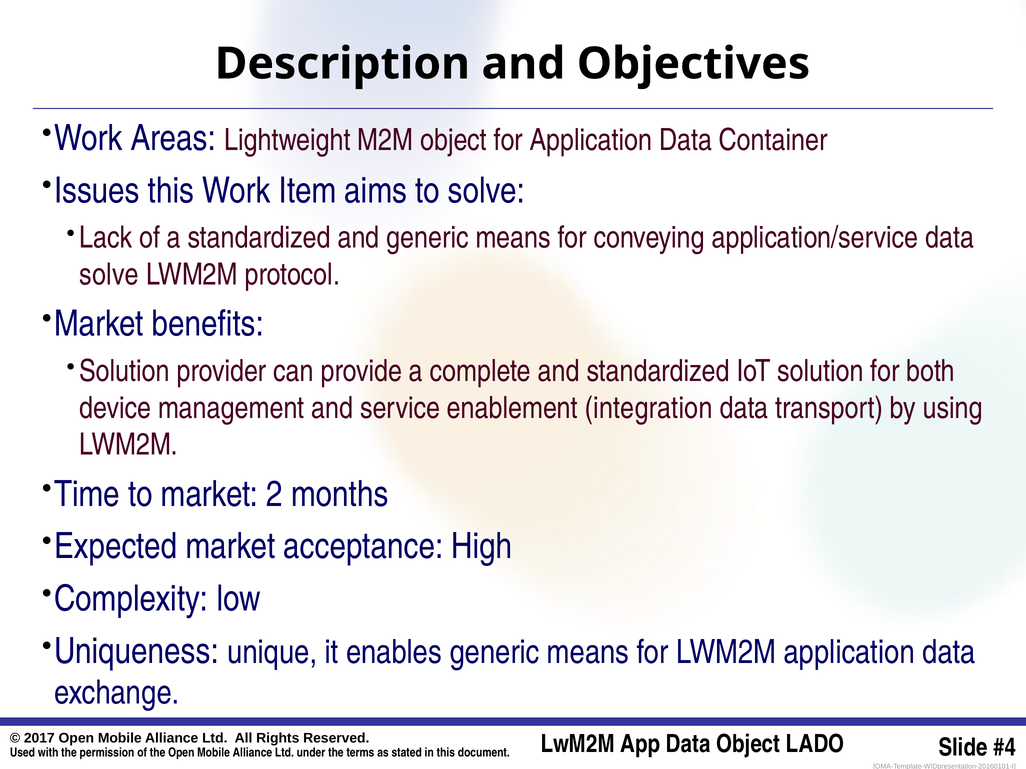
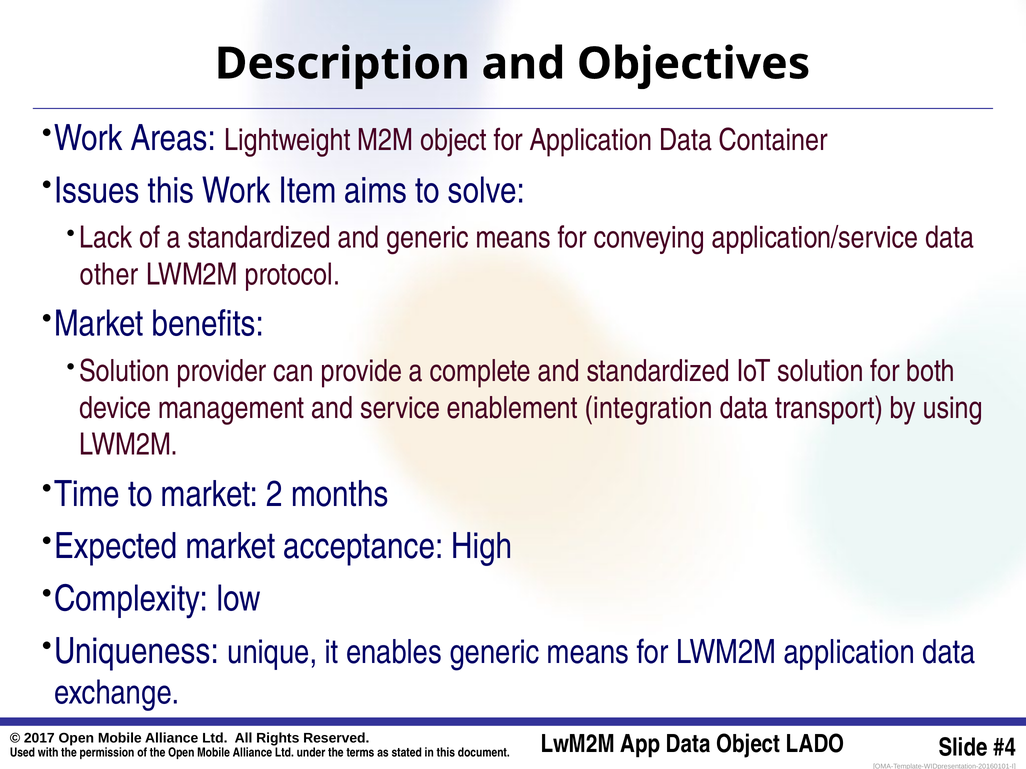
solve: solve -> other (109, 275)
